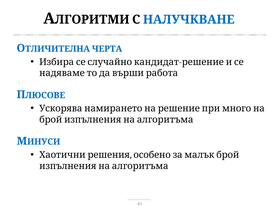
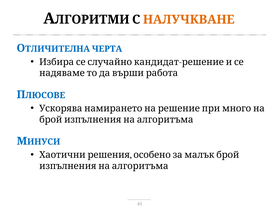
НАЛУЧКВАНЕ colour: blue -> orange (189, 19)
